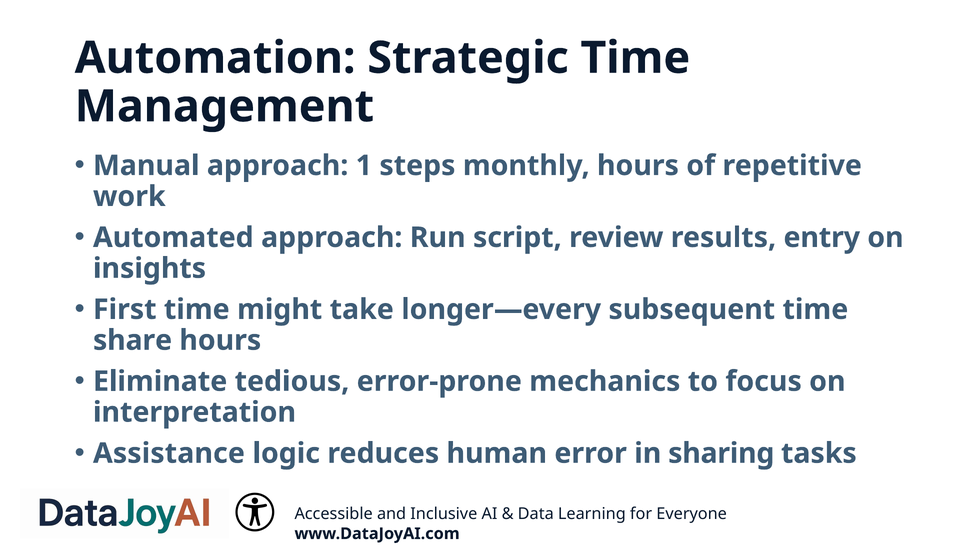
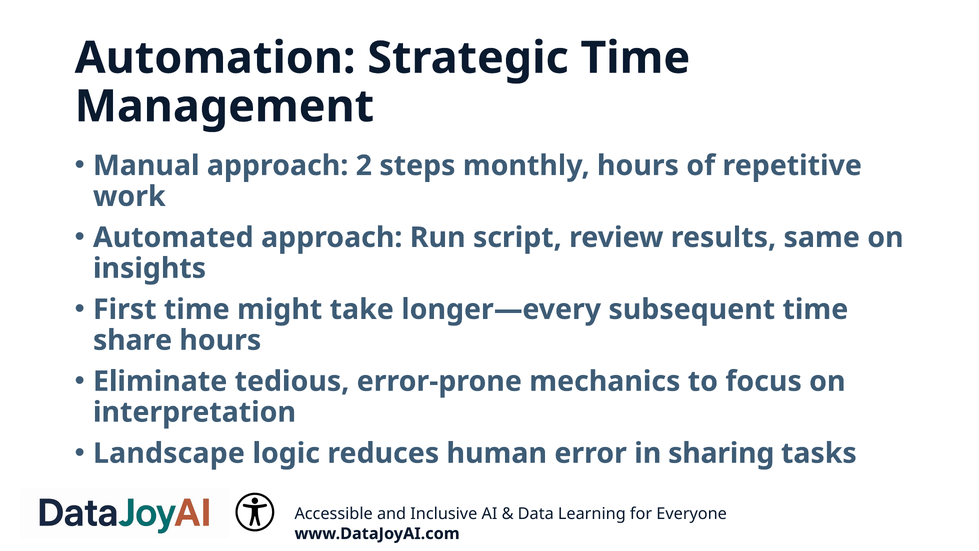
1: 1 -> 2 (364, 166)
entry: entry -> same (822, 237)
Assistance: Assistance -> Landscape (169, 453)
